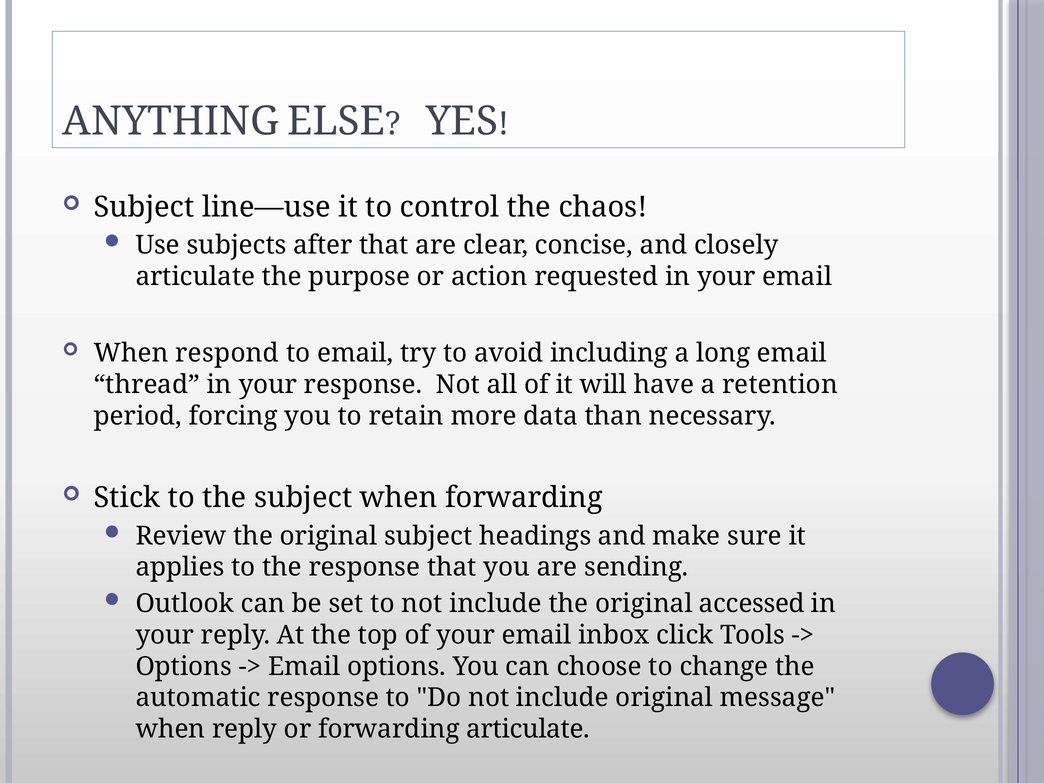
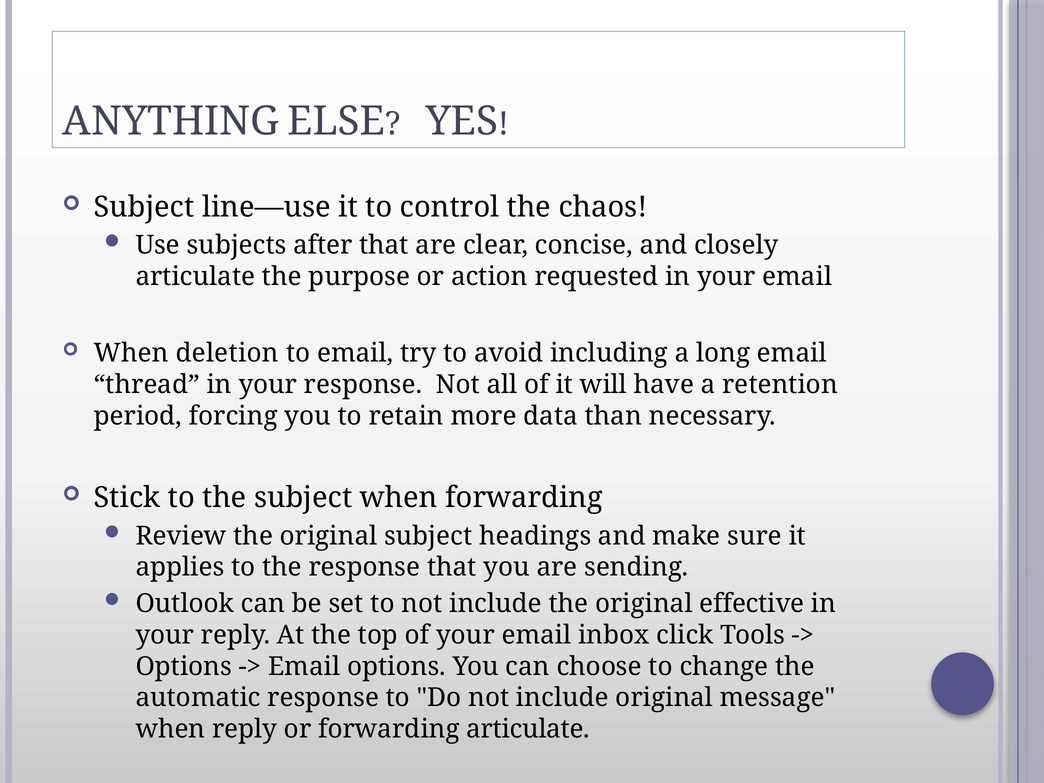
respond: respond -> deletion (227, 353)
accessed: accessed -> effective (752, 604)
